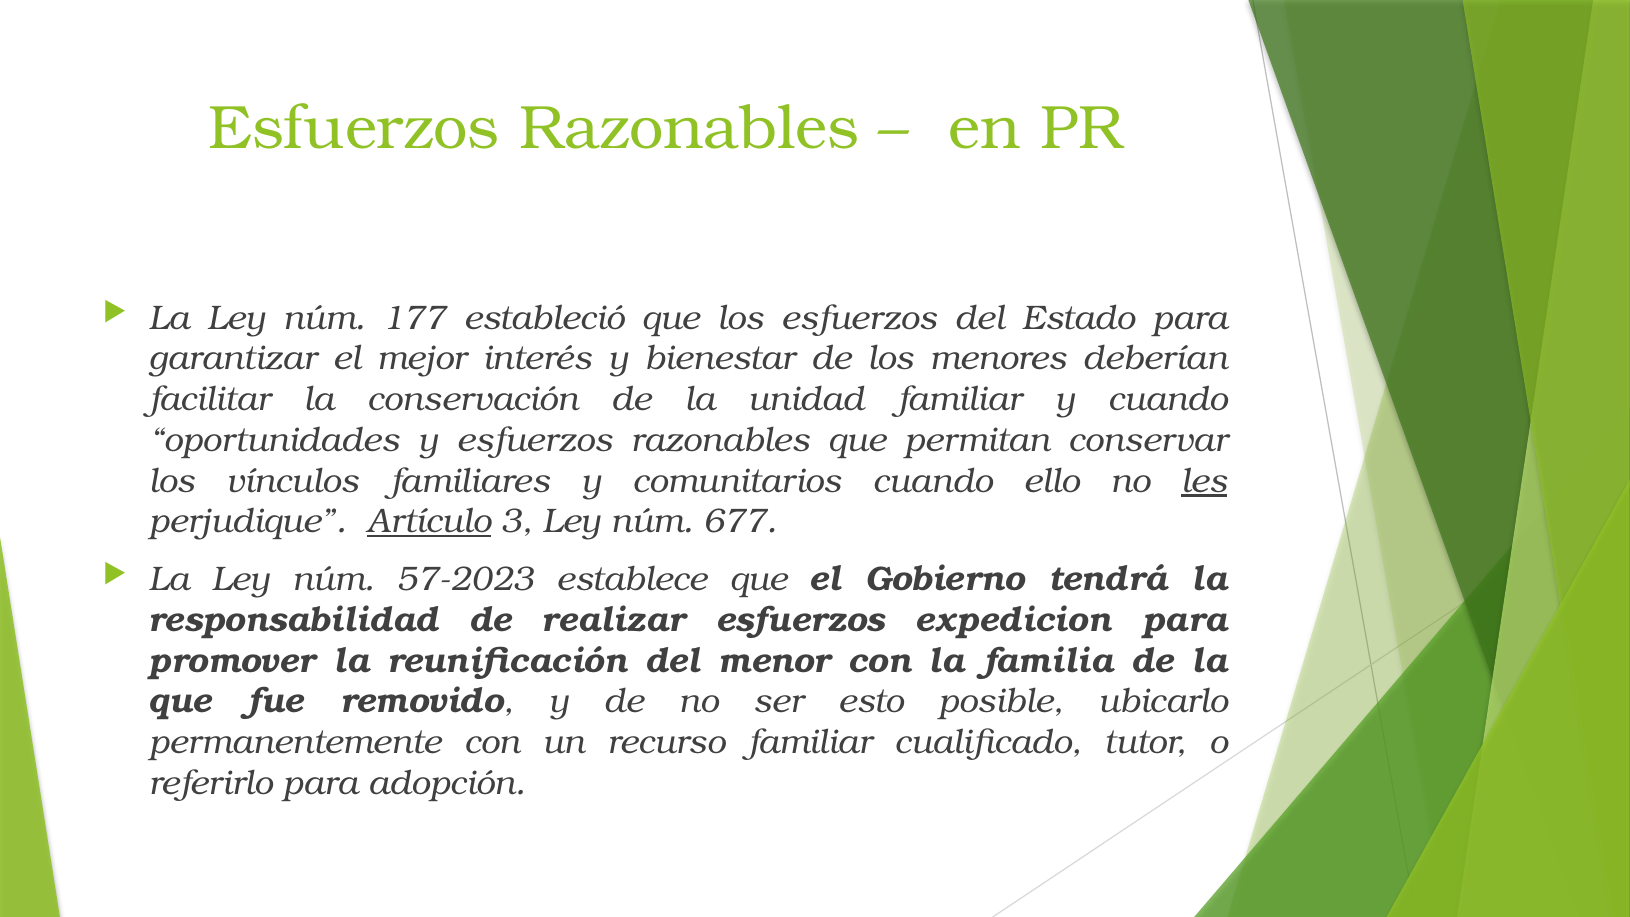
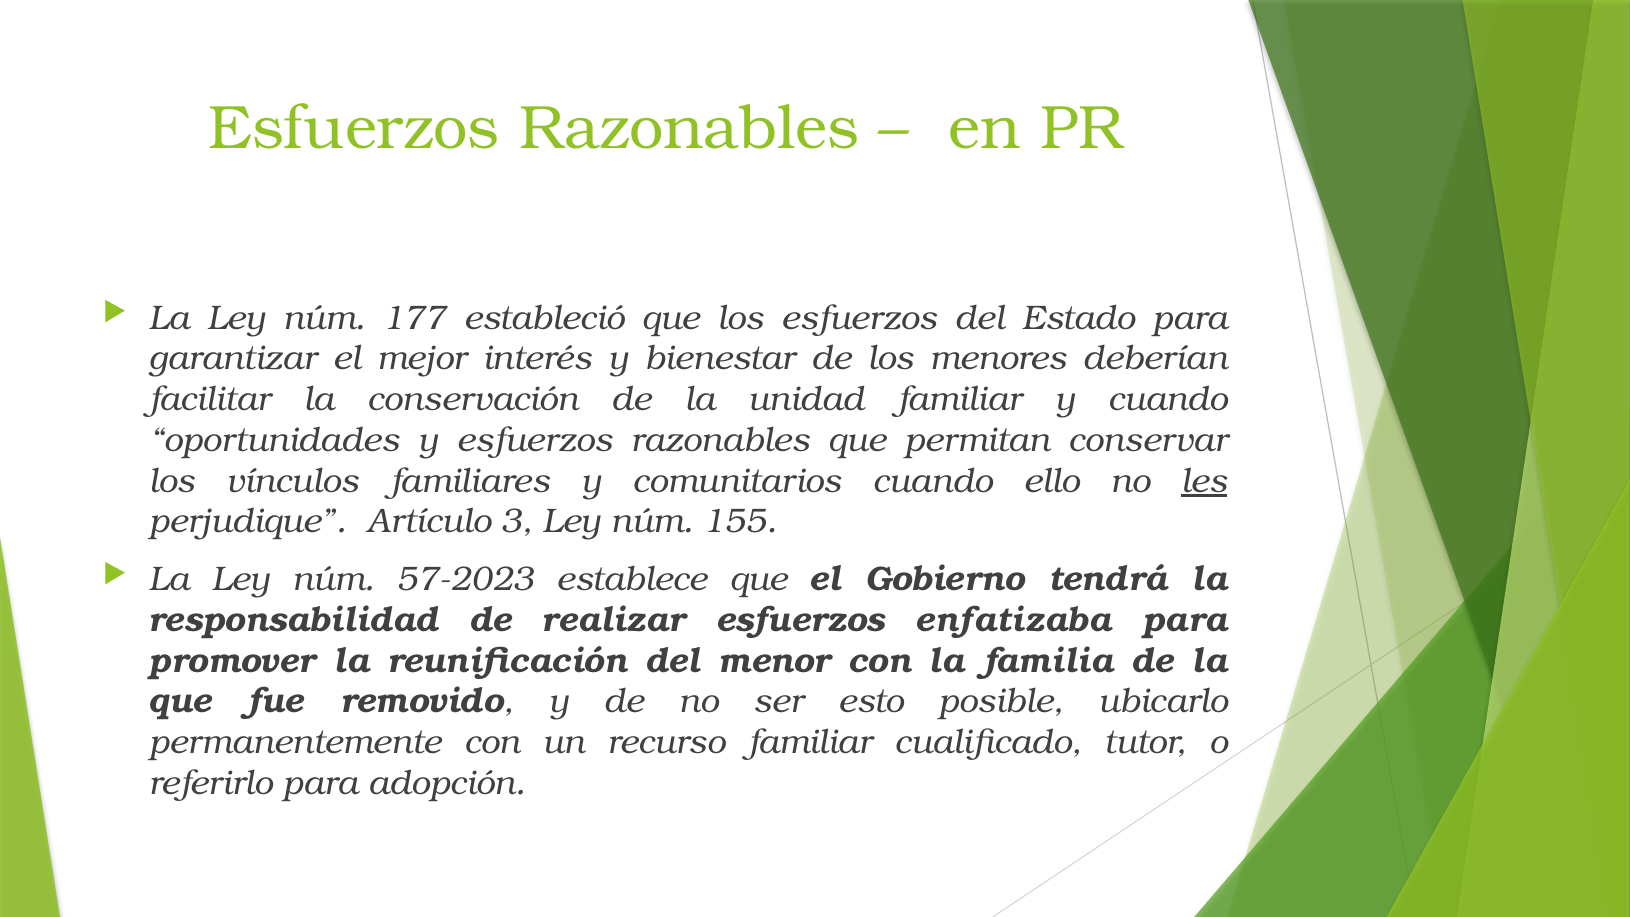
Artículo underline: present -> none (429, 522)
677: 677 -> 155 (740, 522)
expedicion: expedicion -> enfatizaba (1014, 620)
